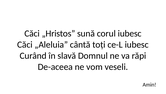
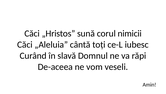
corul iubesc: iubesc -> nimicii (130, 33)
